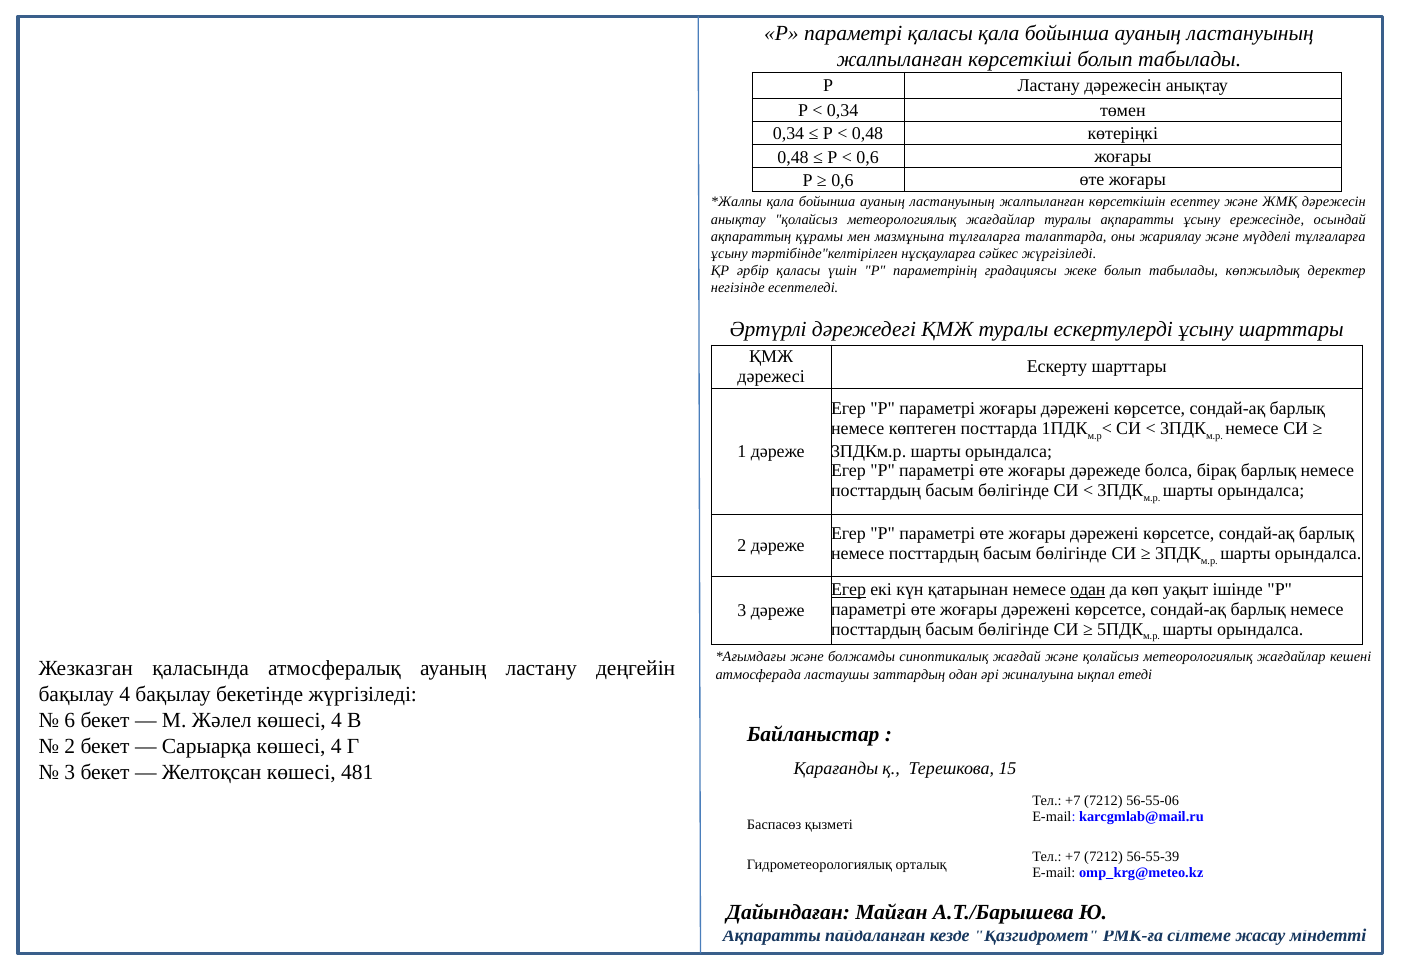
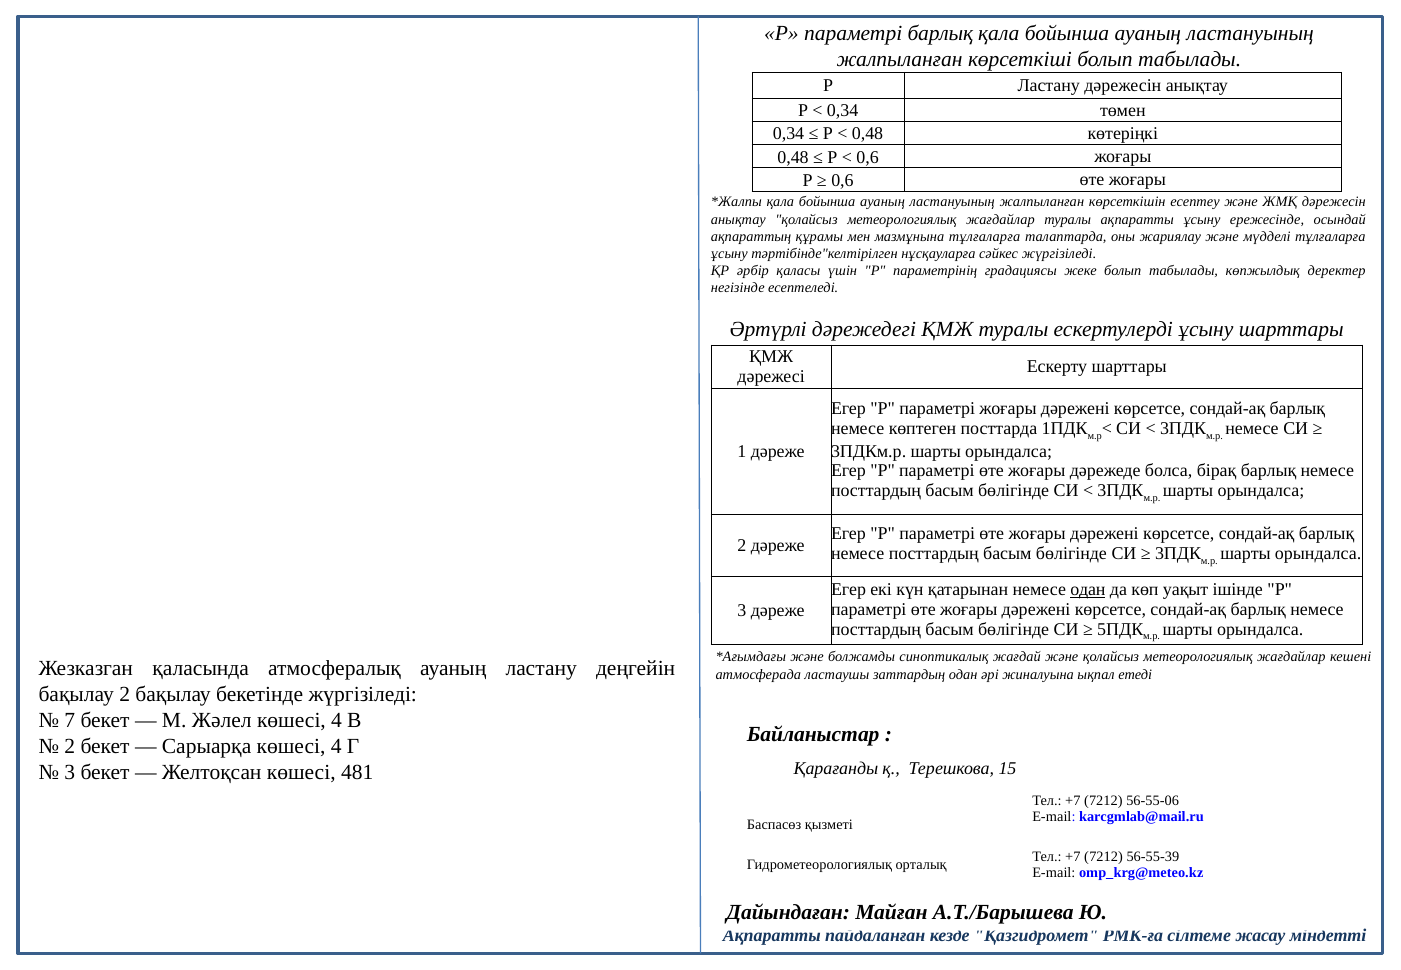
параметрі қаласы: қаласы -> барлық (940, 33)
Егер underline: present -> none (849, 589)
бақылау 4: 4 -> 2 (125, 694)
6: 6 -> 7 (70, 720)
